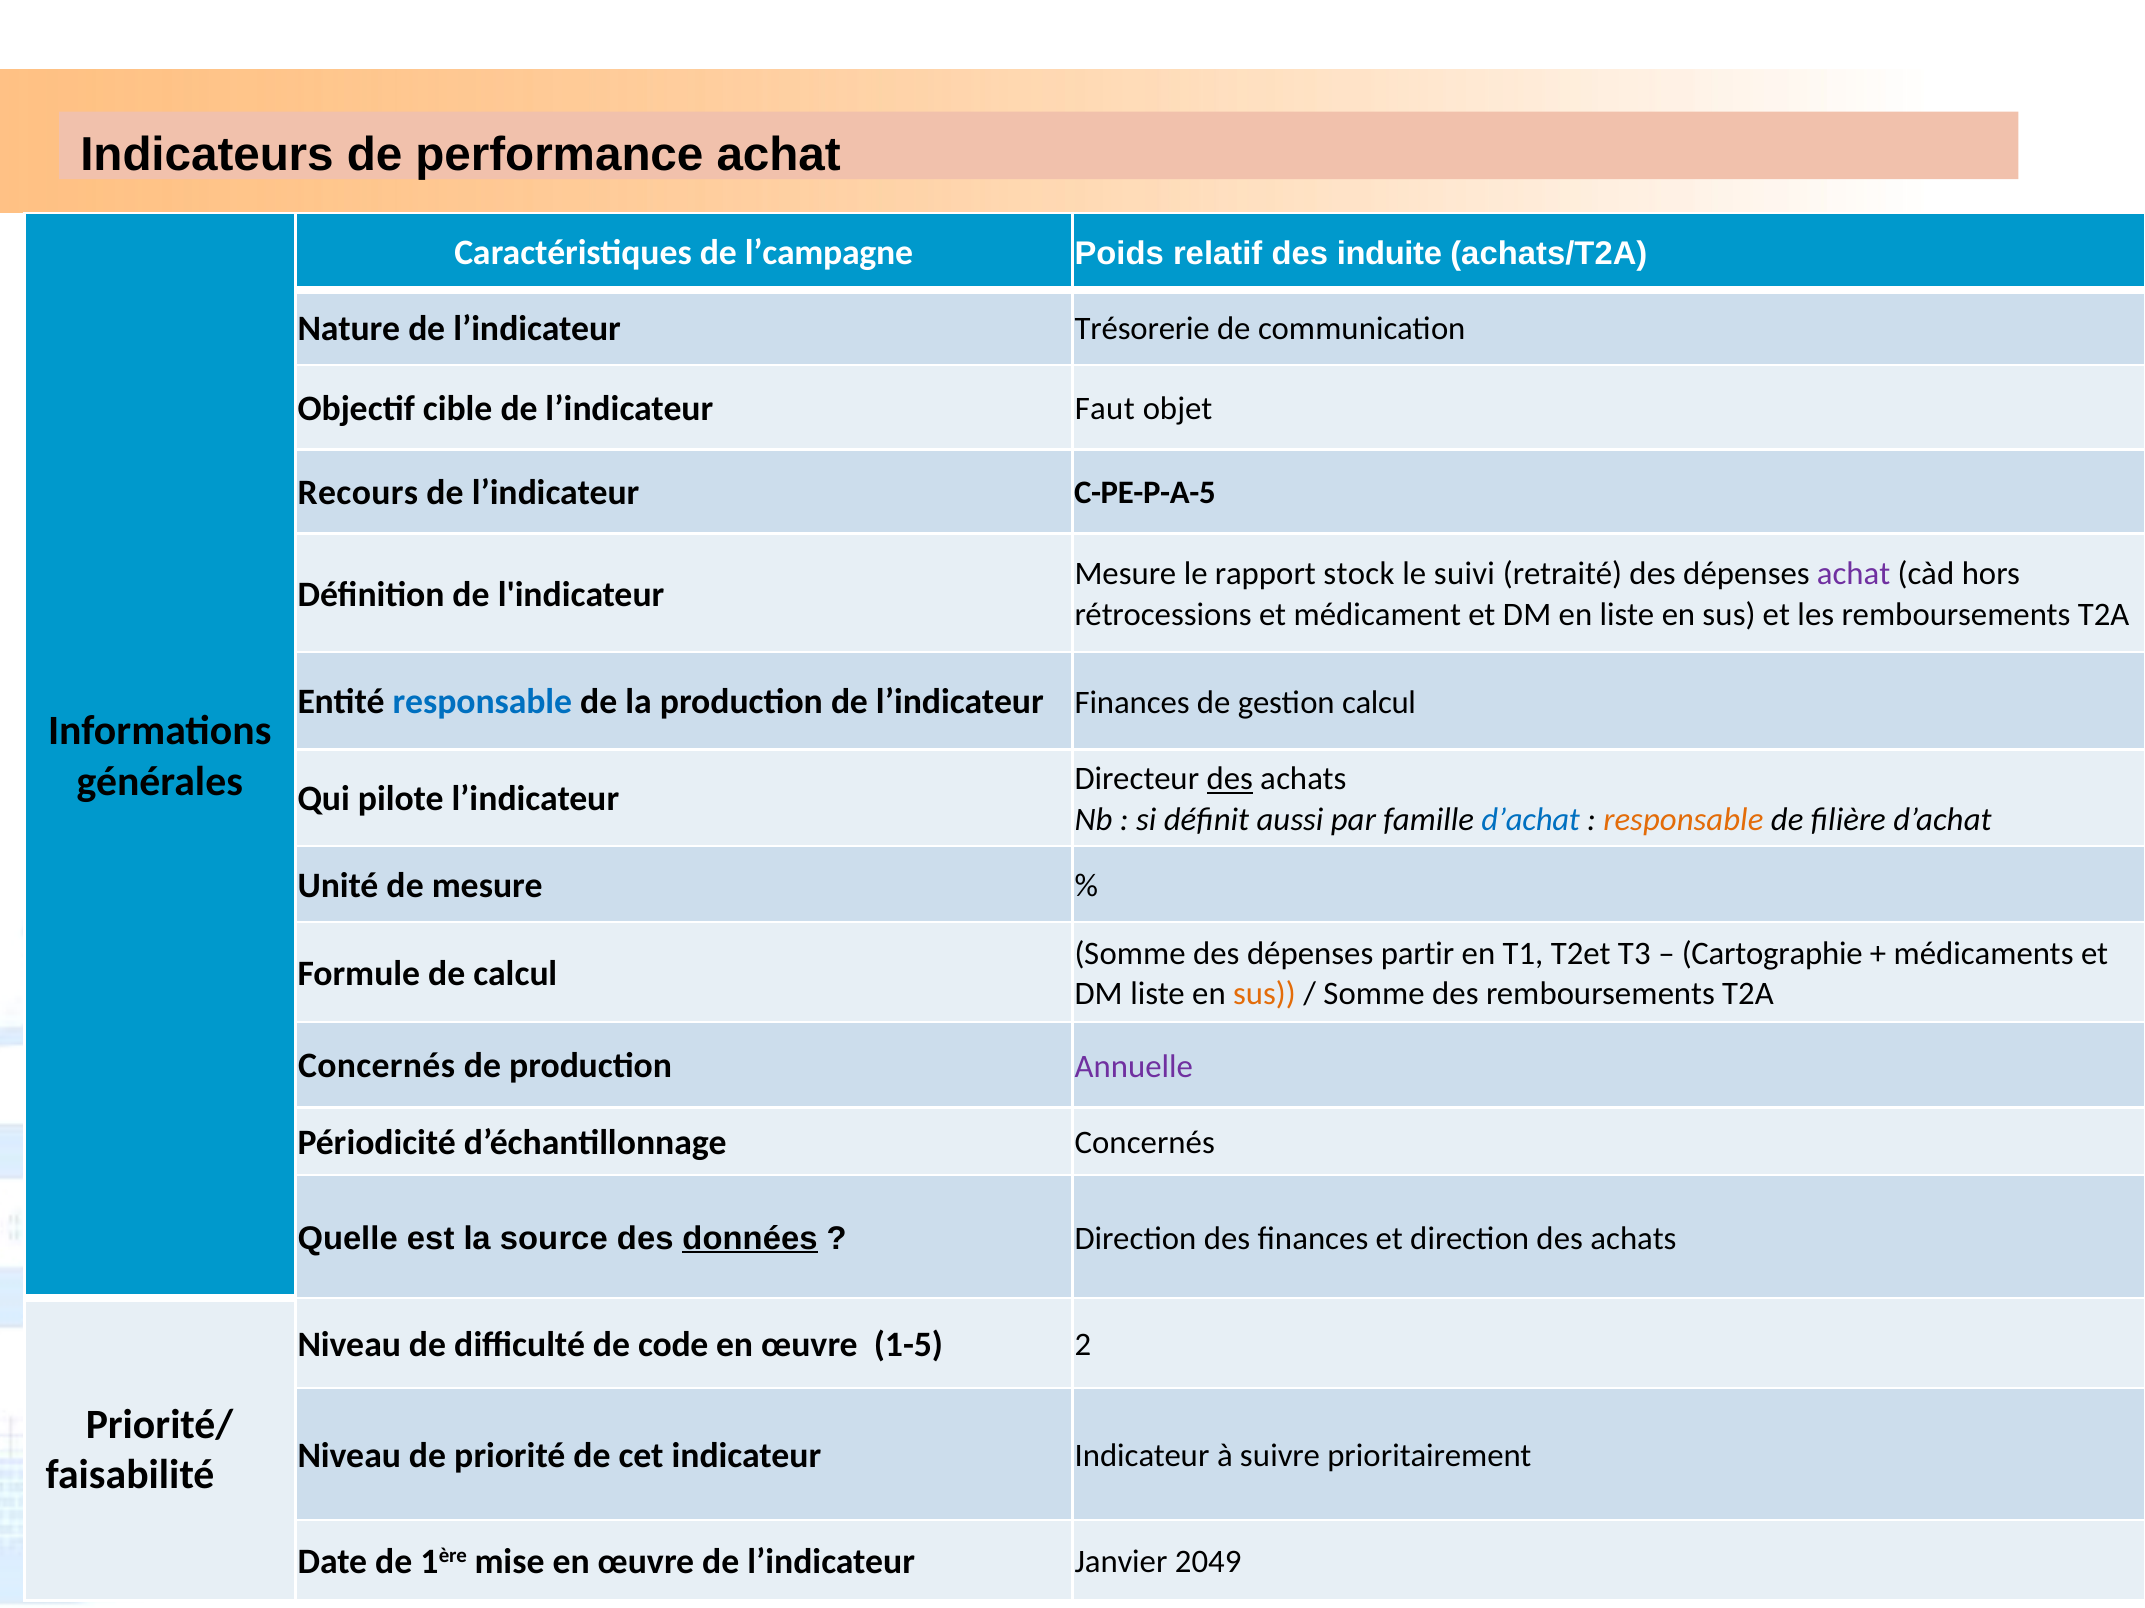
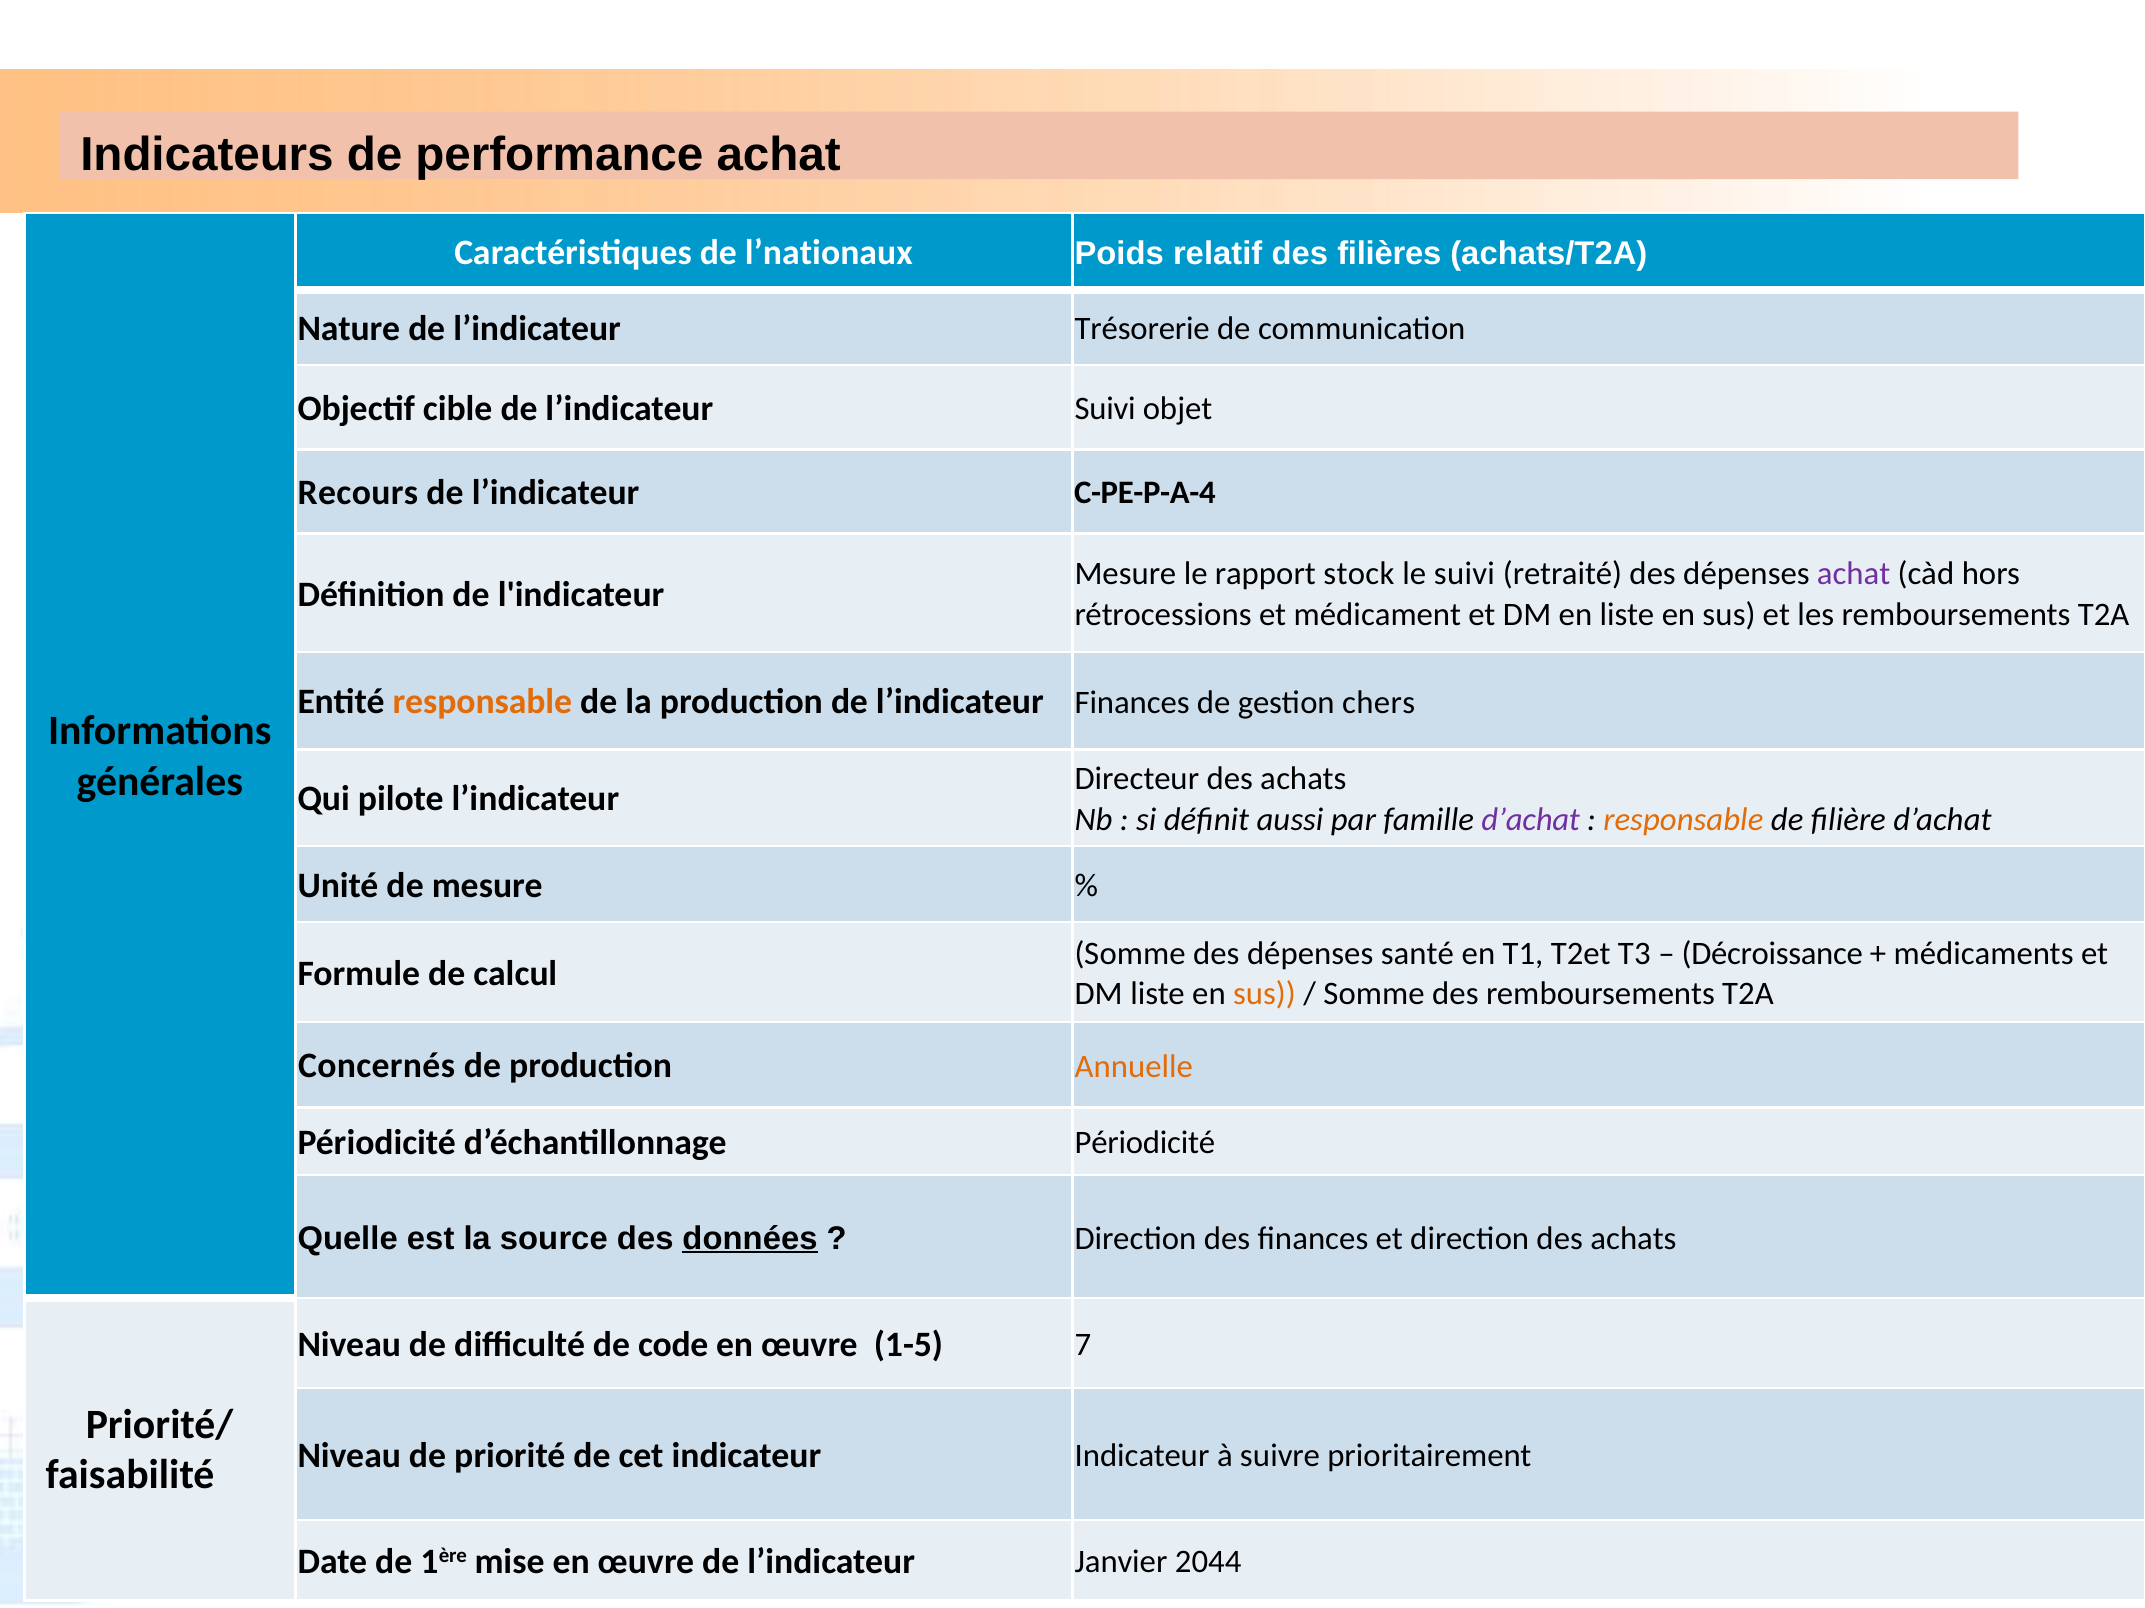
l’campagne: l’campagne -> l’nationaux (829, 253)
induite: induite -> filières (1389, 253)
l’indicateur Faut: Faut -> Suivi (1105, 409)
C-PE-P-A-5: C-PE-P-A-5 -> C-PE-P-A-4 (1145, 493)
responsable colour: blue -> orange (482, 702)
gestion calcul: calcul -> chers (1379, 703)
des underline: present -> none (1230, 779)
d’achat colour: blue -> purple (1531, 820)
partir: partir -> santé (1417, 954)
Cartographie: Cartographie -> Décroissance (1772, 954)
Annuelle colour: purple -> orange (1134, 1067)
d’échantillonnage Concernés: Concernés -> Périodicité (1145, 1143)
2: 2 -> 7 (1083, 1345)
2049: 2049 -> 2044 (1208, 1562)
